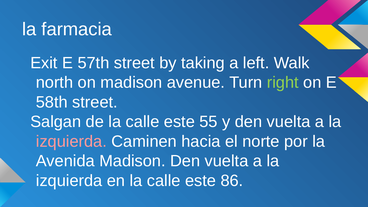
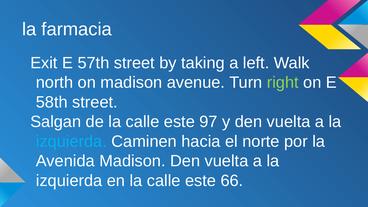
55: 55 -> 97 (208, 122)
izquierda colour: pink -> light blue (71, 141)
86: 86 -> 66 (232, 181)
